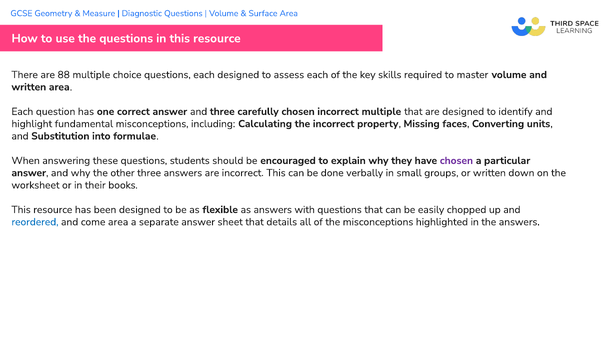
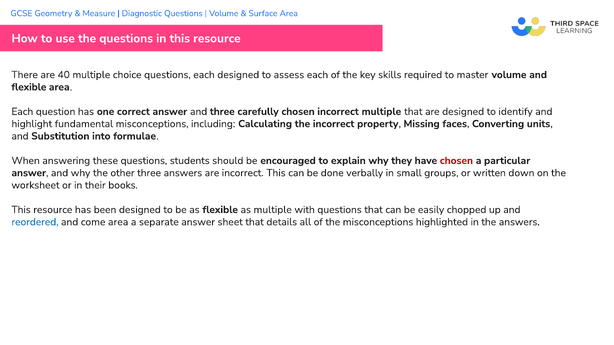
88: 88 -> 40 (64, 75)
written: written -> flexible (29, 87)
chosen colour: purple -> red (456, 161)
as answers: answers -> multiple (273, 210)
